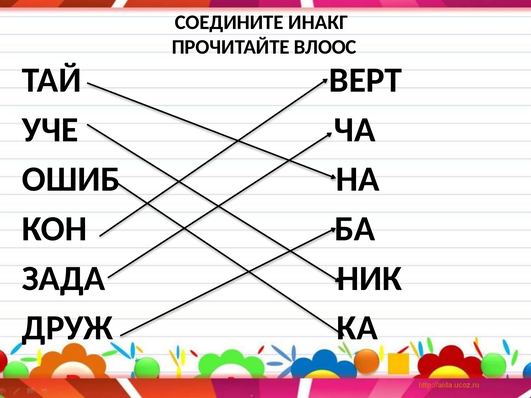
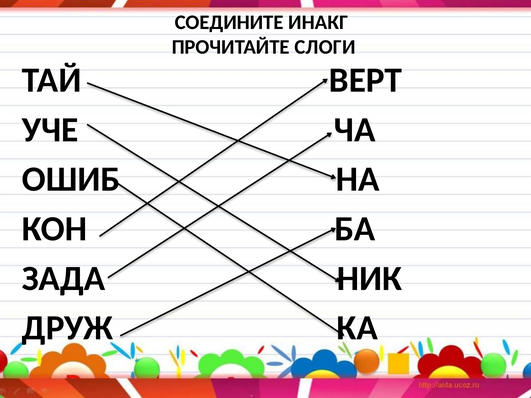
ВЛООС: ВЛООС -> СЛОГИ (325, 47)
